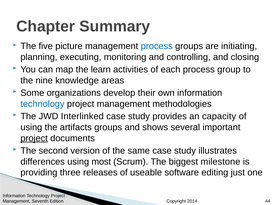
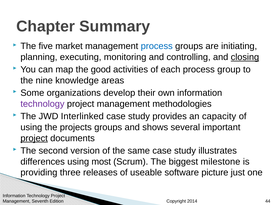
picture: picture -> market (69, 46)
closing underline: none -> present (245, 57)
learn: learn -> good (101, 69)
technology colour: blue -> purple (42, 104)
artifacts: artifacts -> projects (76, 127)
editing: editing -> picture (215, 172)
